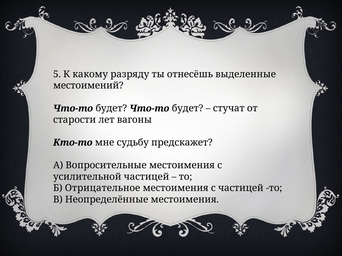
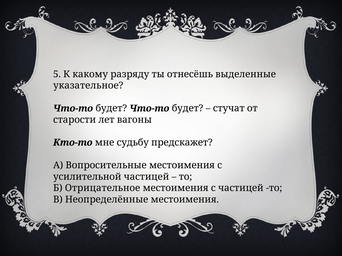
местоимений: местоимений -> указательное (88, 86)
